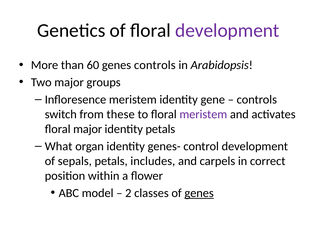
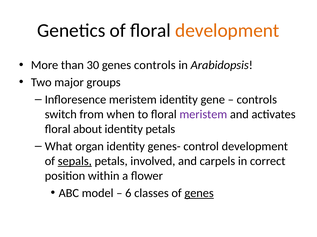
development colour: purple -> orange (227, 31)
60: 60 -> 30 (93, 65)
these: these -> when (121, 115)
floral major: major -> about (88, 129)
sepals underline: none -> present (75, 162)
includes: includes -> involved (153, 162)
2: 2 -> 6 (128, 194)
